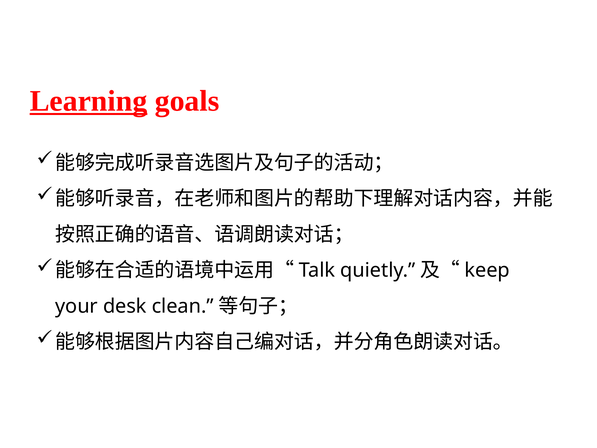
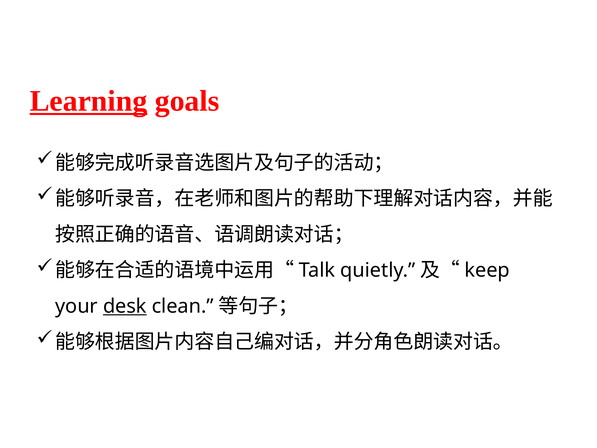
desk underline: none -> present (125, 306)
